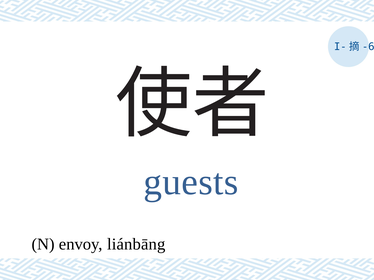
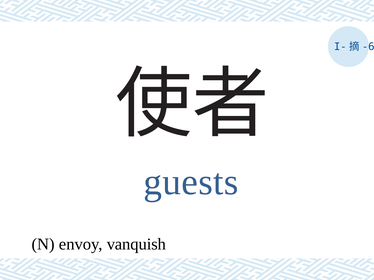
liánbāng: liánbāng -> vanquish (136, 245)
